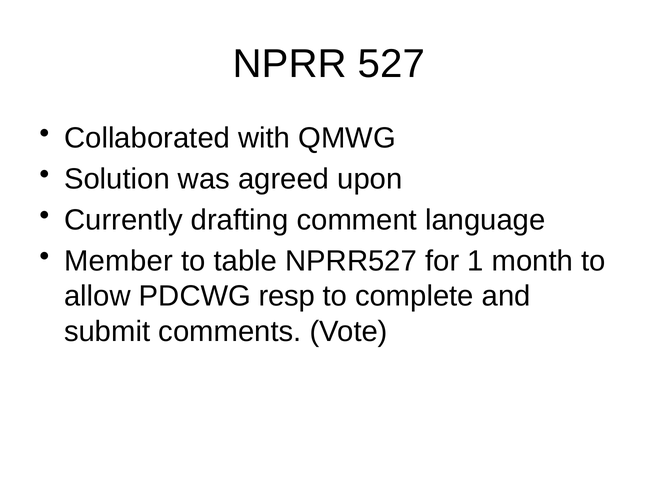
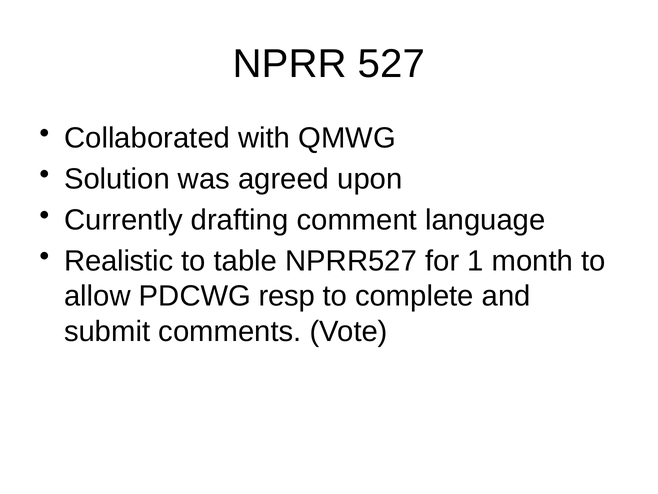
Member: Member -> Realistic (119, 261)
